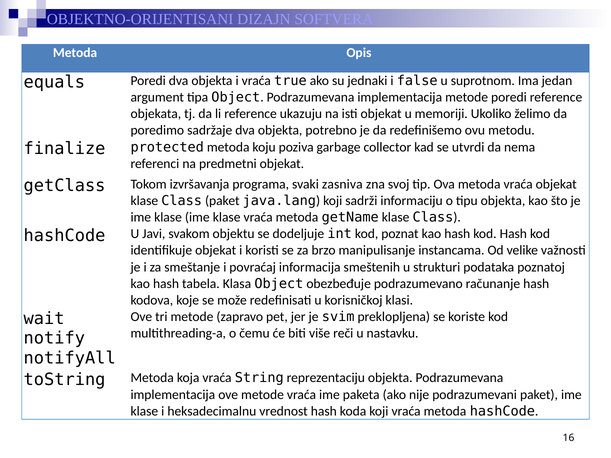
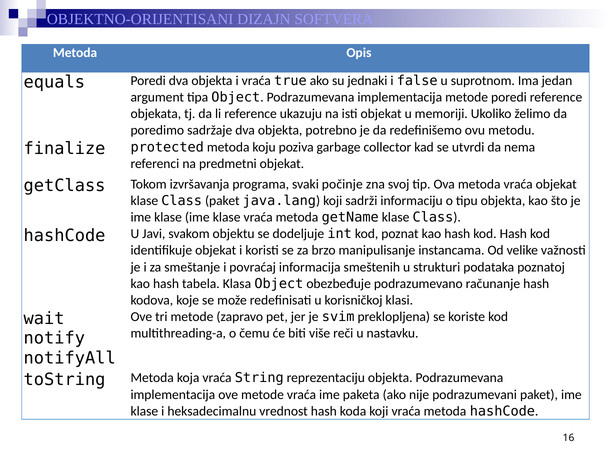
zasniva: zasniva -> počinje (342, 184)
